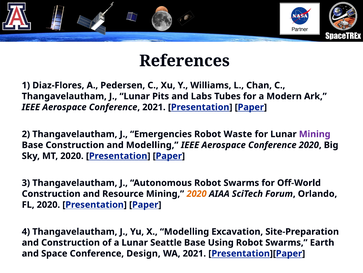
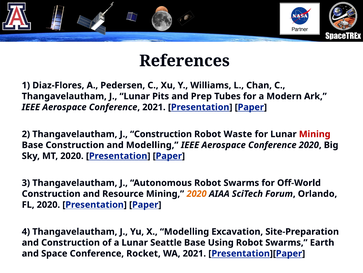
Labs: Labs -> Prep (201, 96)
J Emergencies: Emergencies -> Construction (161, 134)
Mining colour: purple -> red (315, 134)
Design: Design -> Rocket (143, 253)
